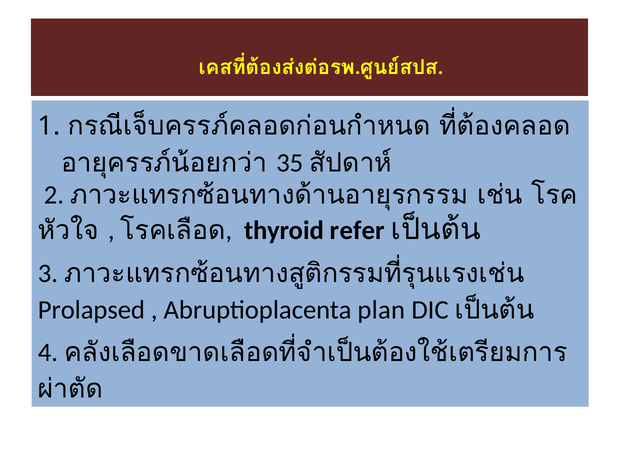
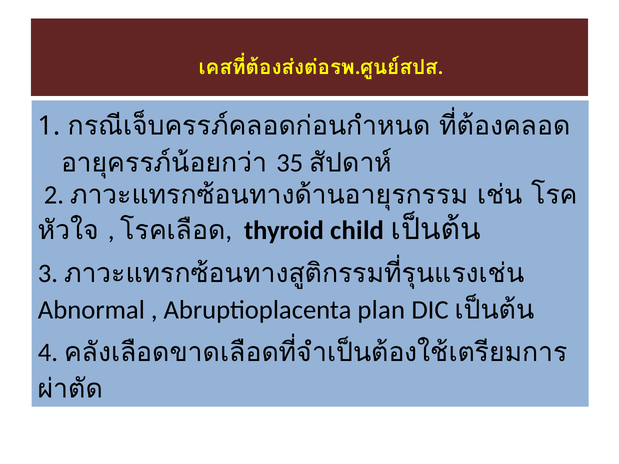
refer: refer -> child (357, 230)
Prolapsed: Prolapsed -> Abnormal (91, 310)
